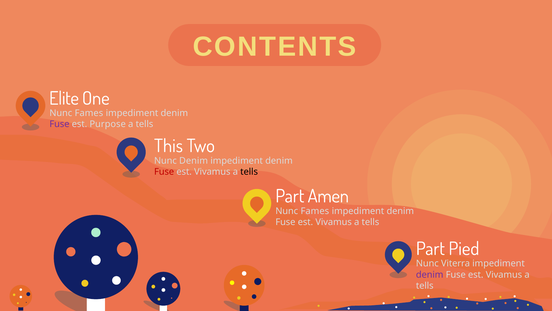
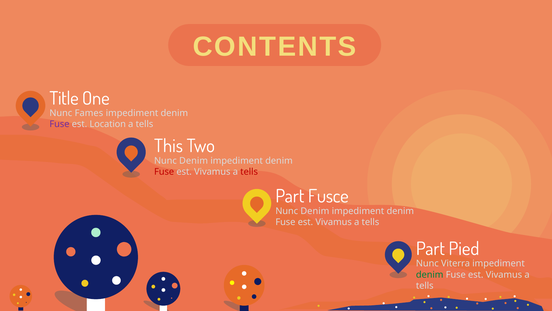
Elite: Elite -> Title (64, 98)
Purpose: Purpose -> Location (108, 124)
tells colour: black -> red (249, 172)
Amen: Amen -> Fusce (328, 196)
Fames: Fames -> Denim (315, 211)
denim colour: purple -> green (430, 274)
